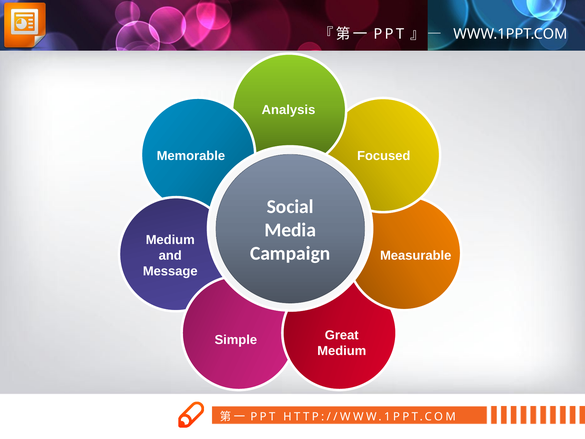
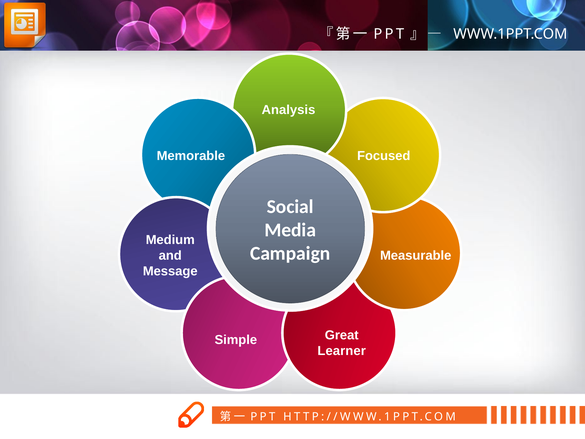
Medium: Medium -> Learner (342, 351)
